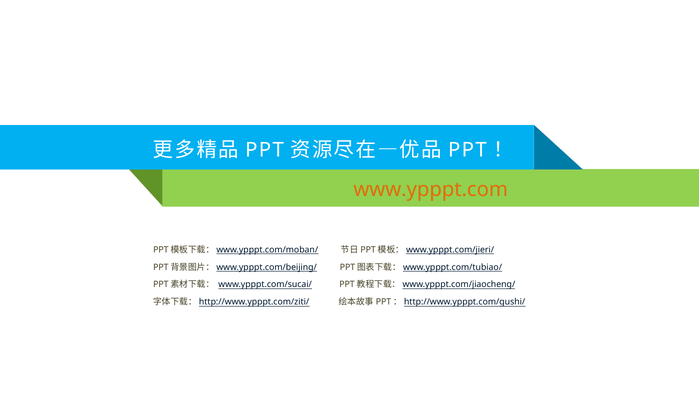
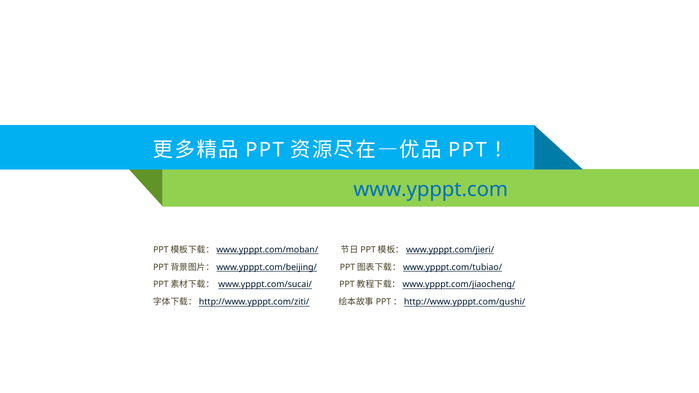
www.ypppt.com colour: orange -> blue (431, 189)
